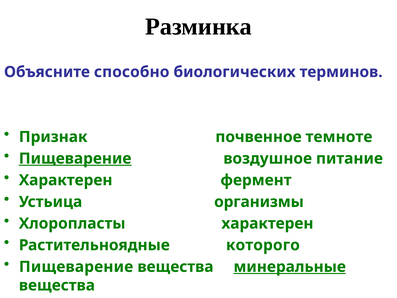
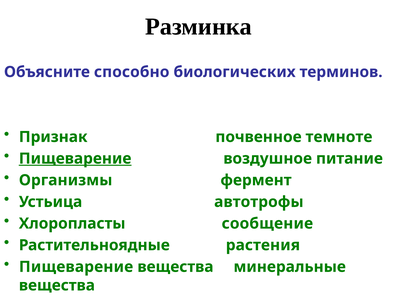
Характерен: Характерен -> Организмы (66, 180)
организмы: организмы -> автотрофы (259, 202)
Хлоропласты характерен: характерен -> сообщение (267, 223)
которого: которого -> растения (263, 245)
минеральные underline: present -> none (290, 267)
